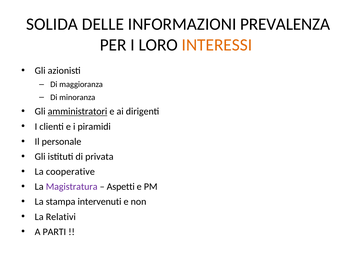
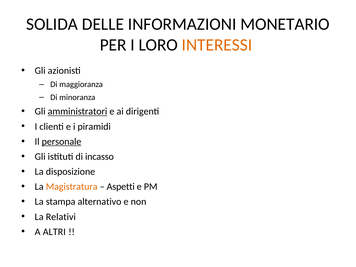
PREVALENZA: PREVALENZA -> MONETARIO (285, 24)
personale underline: none -> present (62, 142)
privata: privata -> incasso (99, 157)
cooperative: cooperative -> disposizione (70, 172)
Magistratura colour: purple -> orange (72, 187)
intervenuti: intervenuti -> alternativo (100, 202)
PARTI: PARTI -> ALTRI (54, 232)
